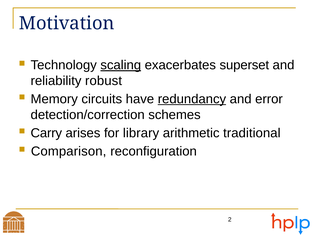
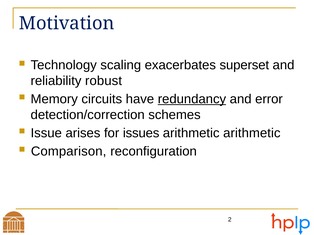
scaling underline: present -> none (121, 65)
Carry: Carry -> Issue (46, 133)
library: library -> issues (141, 133)
arithmetic traditional: traditional -> arithmetic (252, 133)
